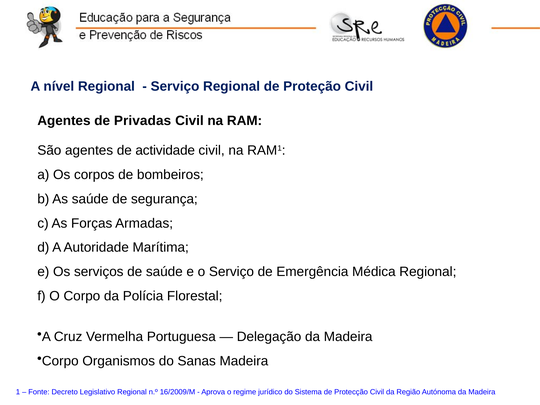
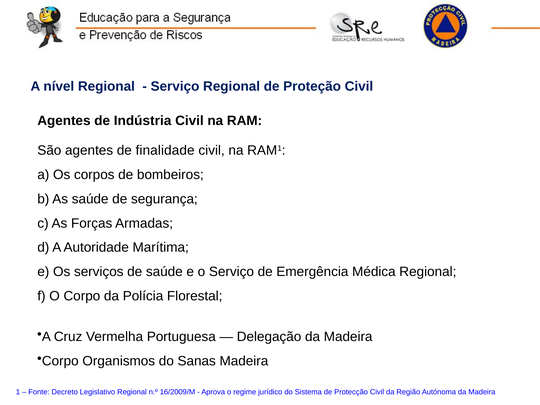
Privadas: Privadas -> Indústria (143, 121)
actividade: actividade -> finalidade (165, 150)
